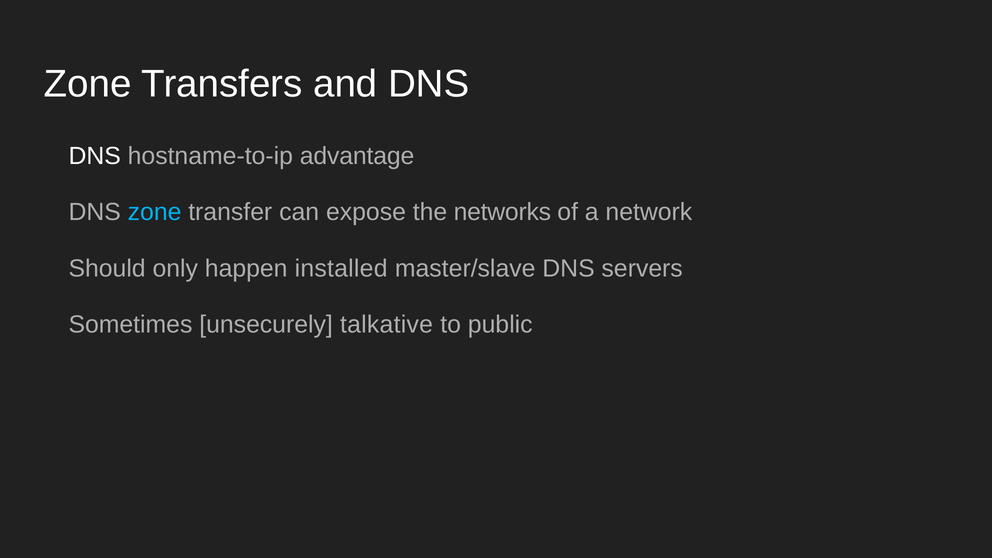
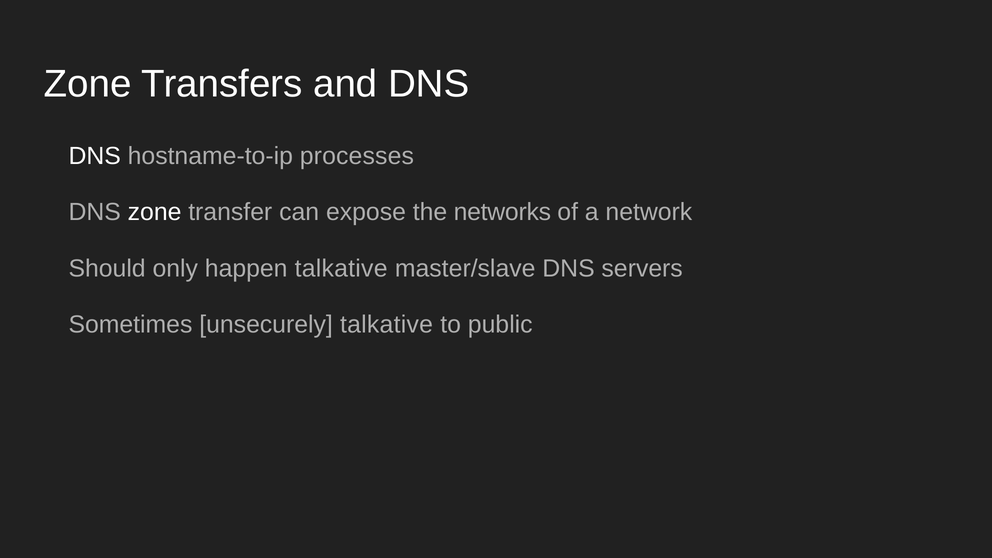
advantage: advantage -> processes (357, 156)
zone colour: light blue -> white (155, 212)
happen installed: installed -> talkative (341, 268)
